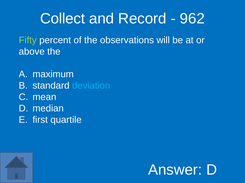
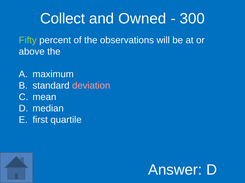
Record: Record -> Owned (142, 19)
962: 962 -> 300 (192, 19)
deviation colour: light blue -> pink (91, 86)
